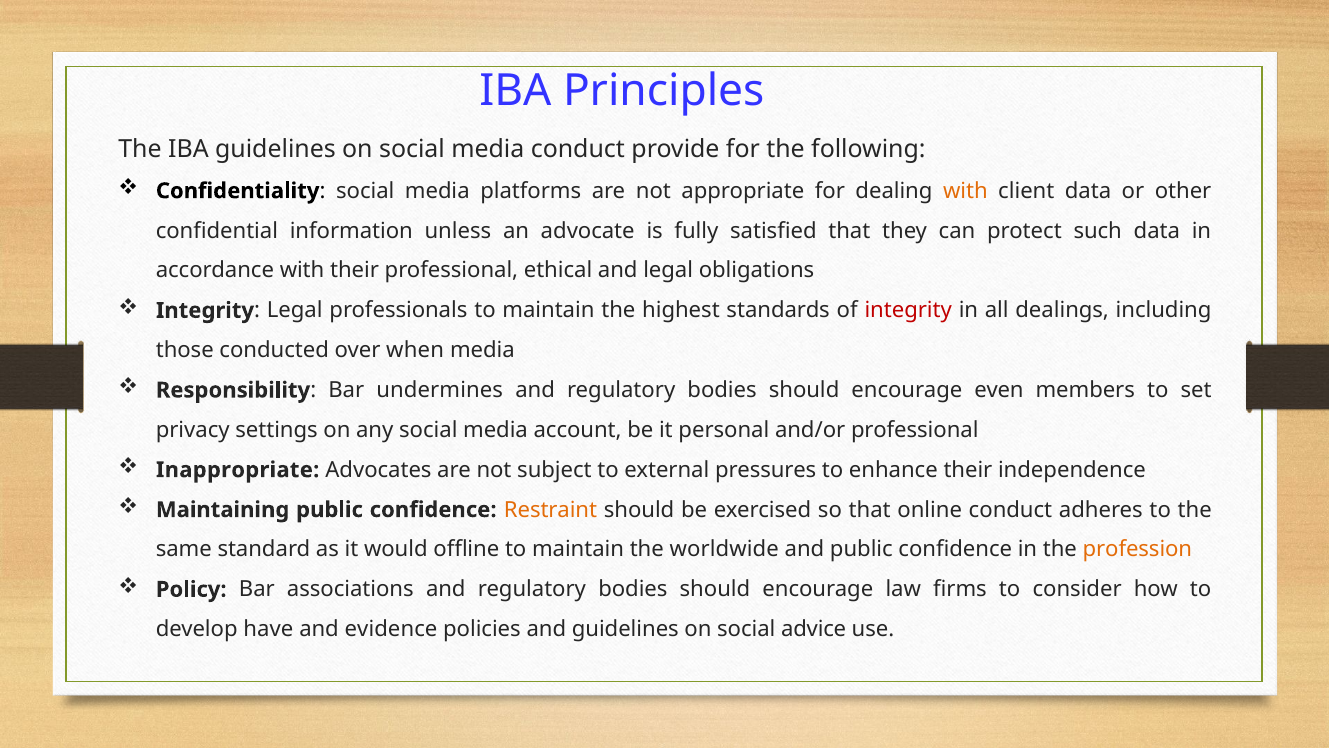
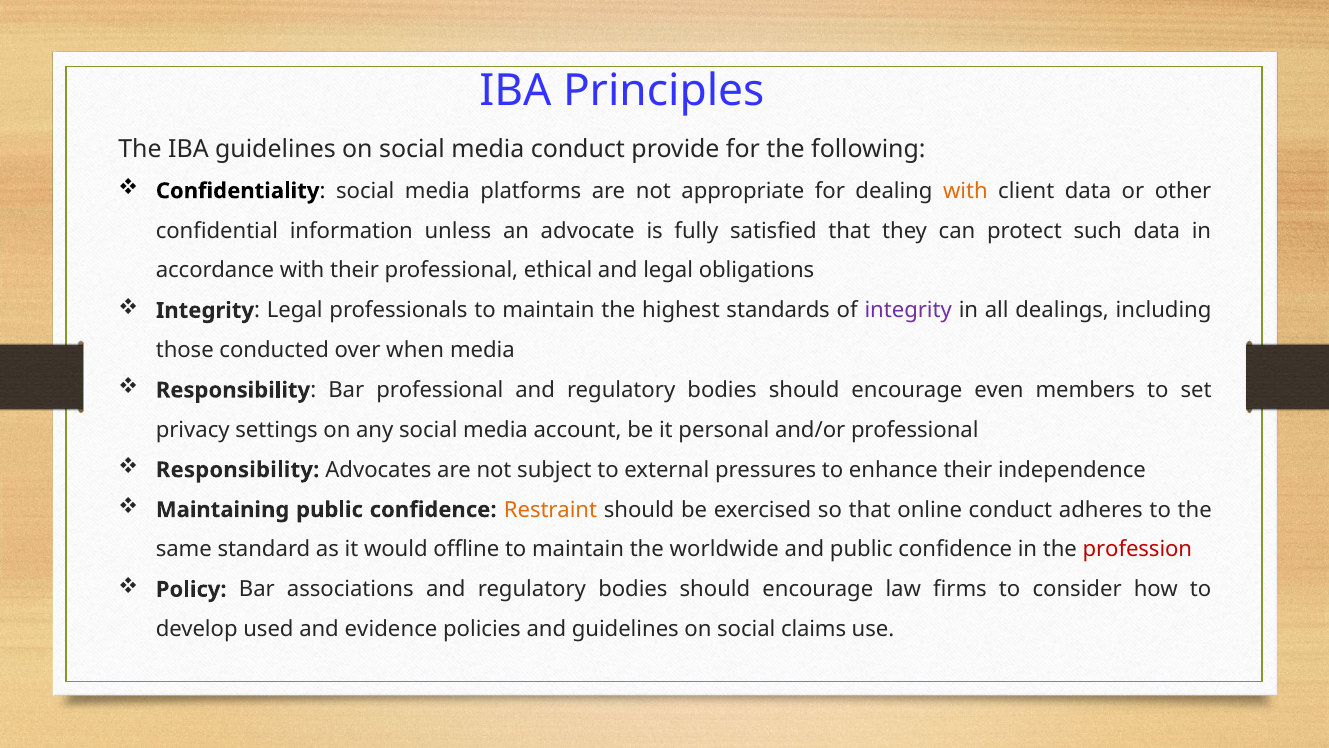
integrity colour: red -> purple (908, 310)
Bar undermines: undermines -> professional (440, 390)
Inappropriate: Inappropriate -> Responsibility (238, 470)
profession colour: orange -> red (1137, 549)
have: have -> used (268, 629)
advice: advice -> claims (814, 629)
